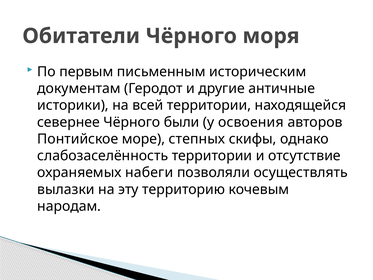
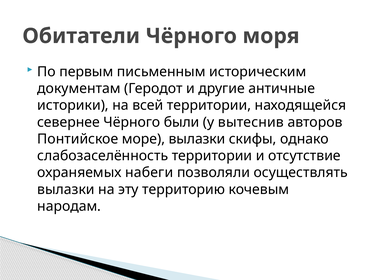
освоения: освоения -> вытеснив (251, 122)
море степных: степных -> вылазки (197, 139)
